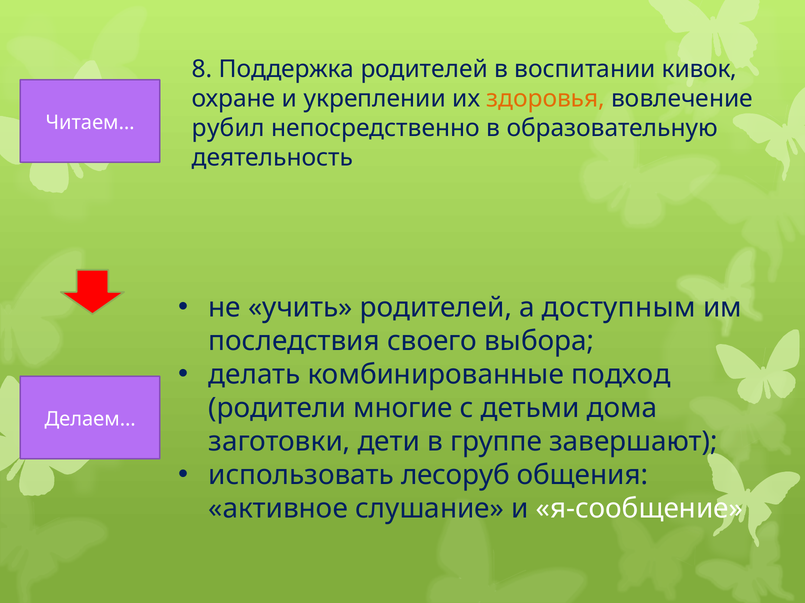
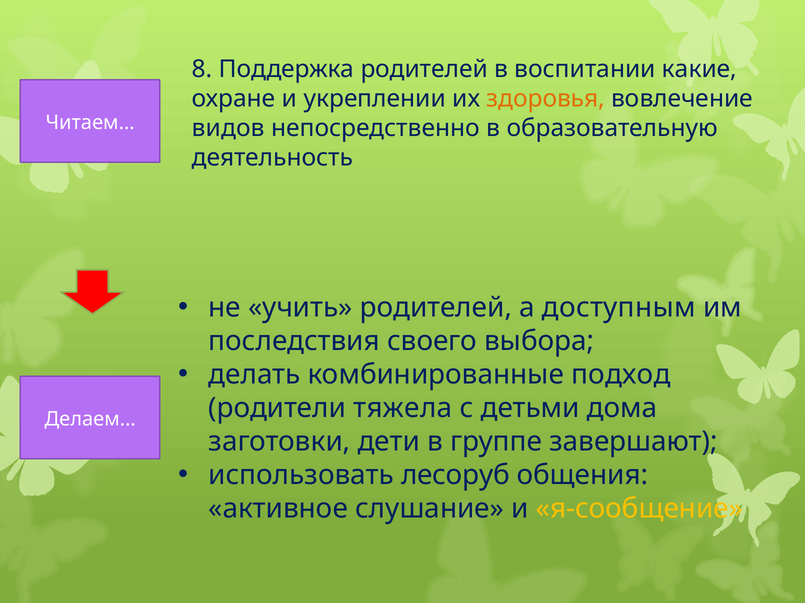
кивок: кивок -> какие (699, 69)
рубил: рубил -> видов (228, 128)
многие: многие -> тяжела (403, 409)
я-сообщение colour: white -> yellow (639, 509)
